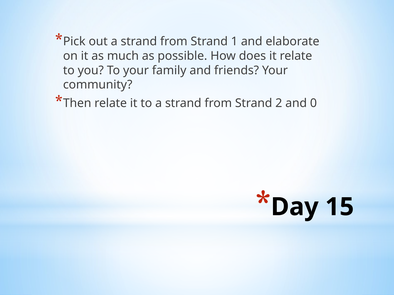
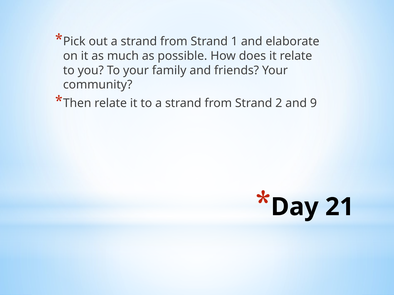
0: 0 -> 9 (313, 103)
15: 15 -> 21 (340, 207)
